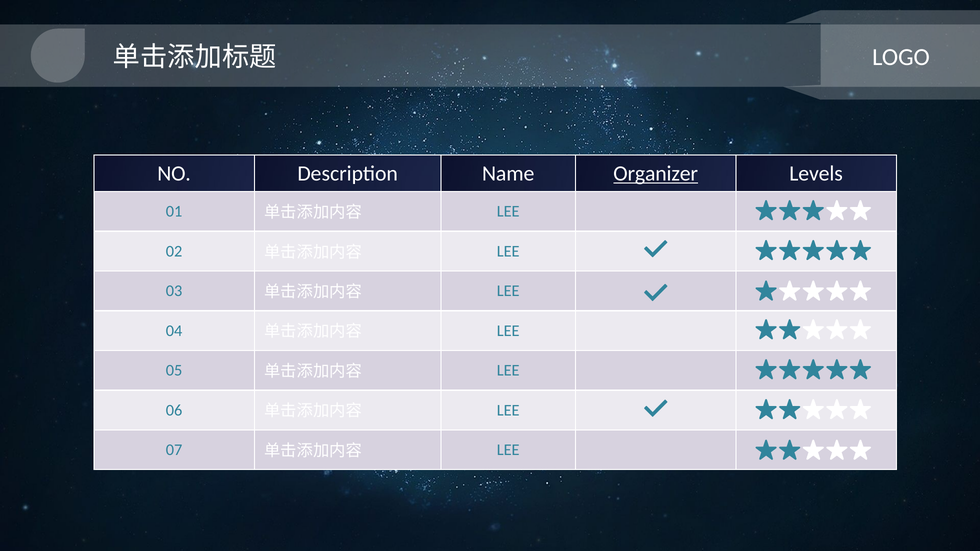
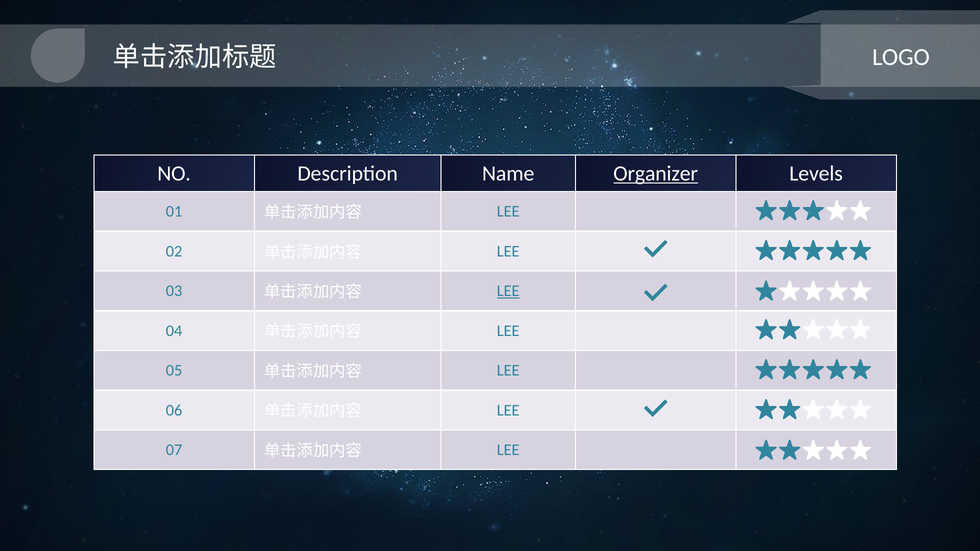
LEE underline: none -> present (508, 291)
